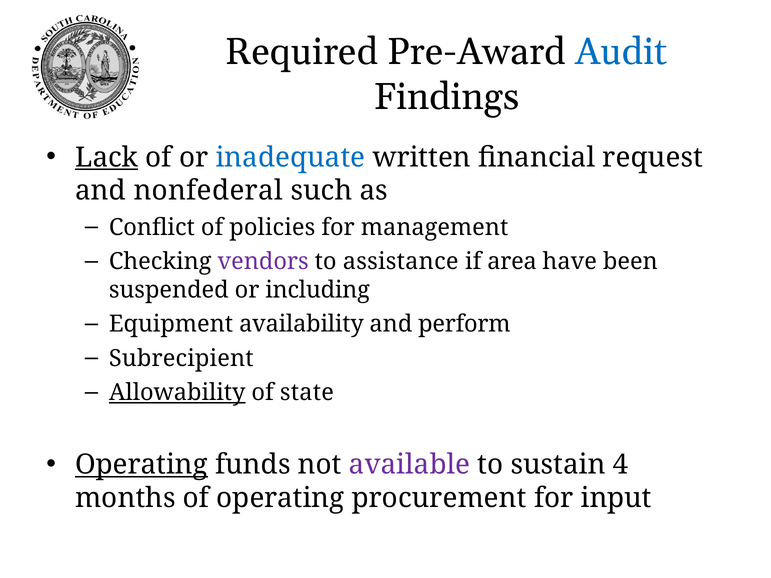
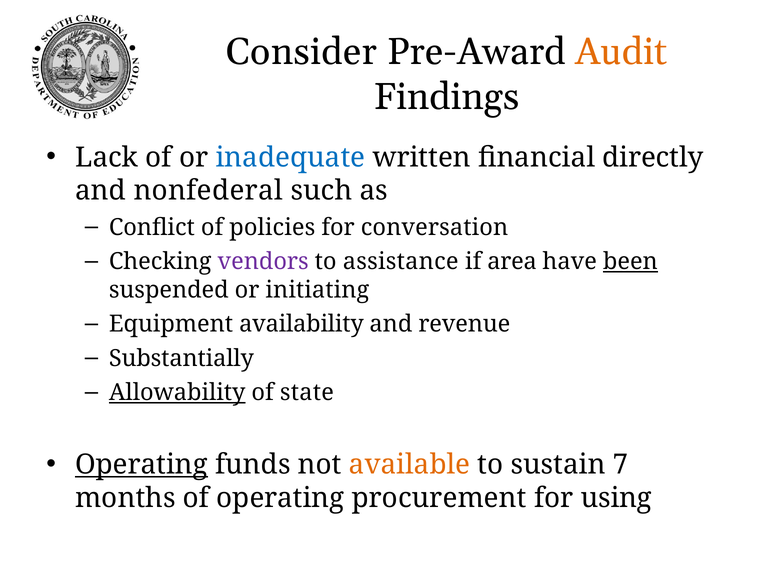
Required: Required -> Consider (302, 52)
Audit colour: blue -> orange (621, 52)
Lack underline: present -> none (107, 157)
request: request -> directly (653, 157)
management: management -> conversation (434, 227)
been underline: none -> present (630, 262)
including: including -> initiating (317, 290)
perform: perform -> revenue (464, 324)
Subrecipient: Subrecipient -> Substantially (181, 358)
available colour: purple -> orange (410, 465)
4: 4 -> 7 (621, 465)
input: input -> using (616, 498)
